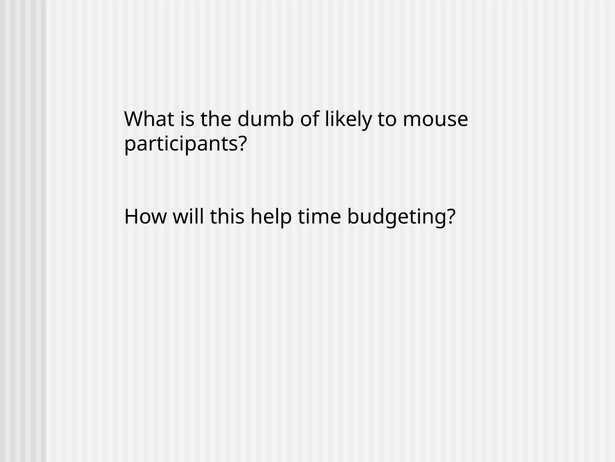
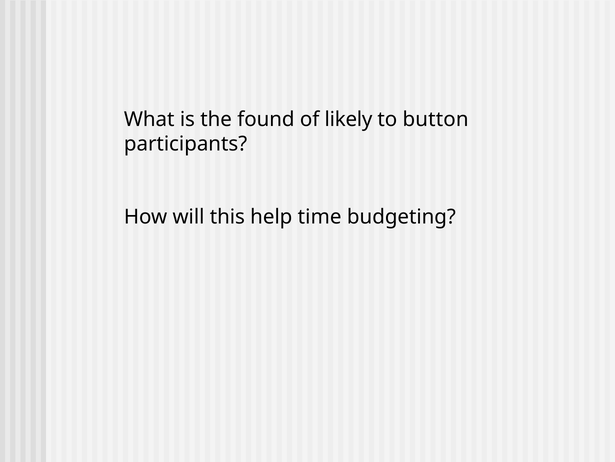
dumb: dumb -> found (266, 119)
mouse: mouse -> button (436, 119)
